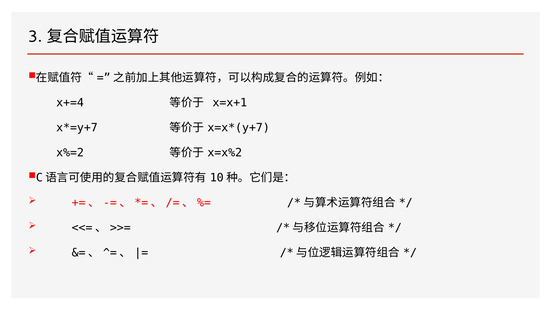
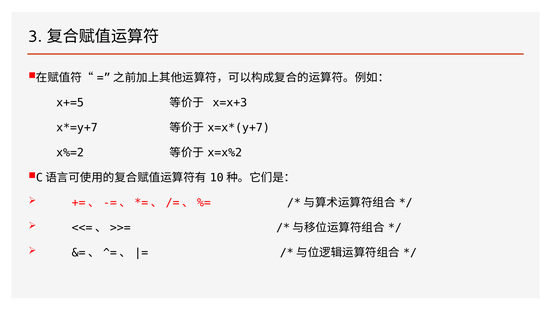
x+=4: x+=4 -> x+=5 (70, 103)
x=x+1: x=x+1 -> x=x+3 (230, 103)
